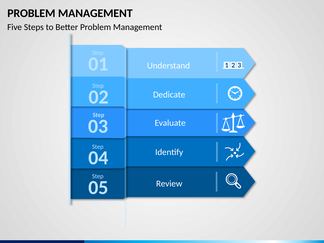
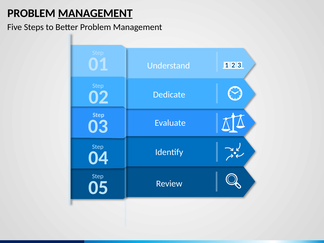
MANAGEMENT underline: none -> present (95, 13)
